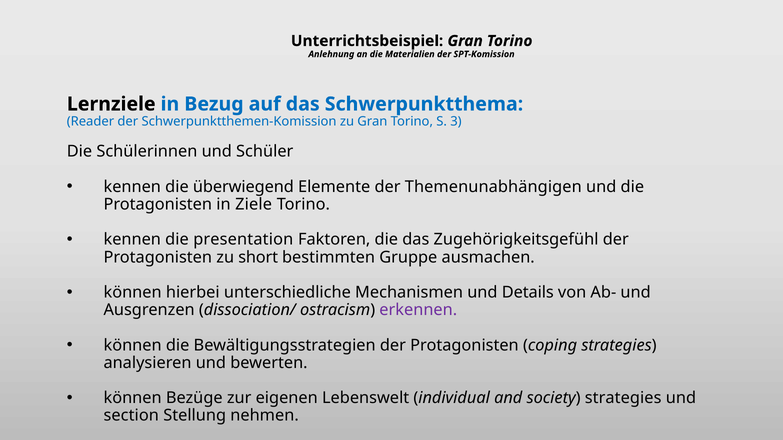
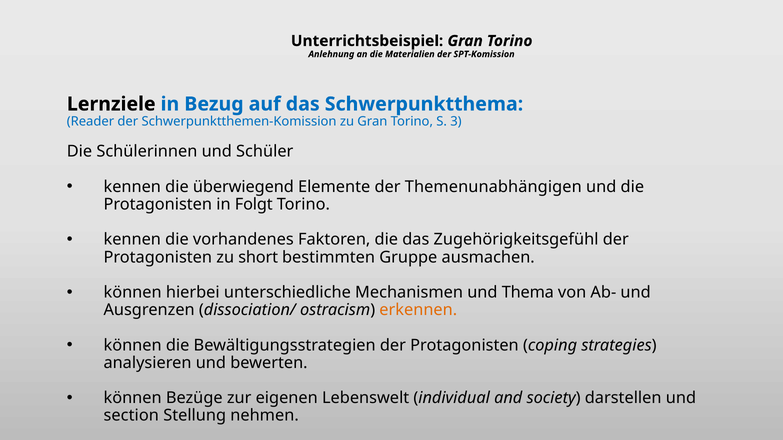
Ziele: Ziele -> Folgt (254, 205)
presentation: presentation -> vorhandenes (243, 240)
Details: Details -> Thema (528, 293)
erkennen colour: purple -> orange (418, 310)
society strategies: strategies -> darstellen (623, 398)
